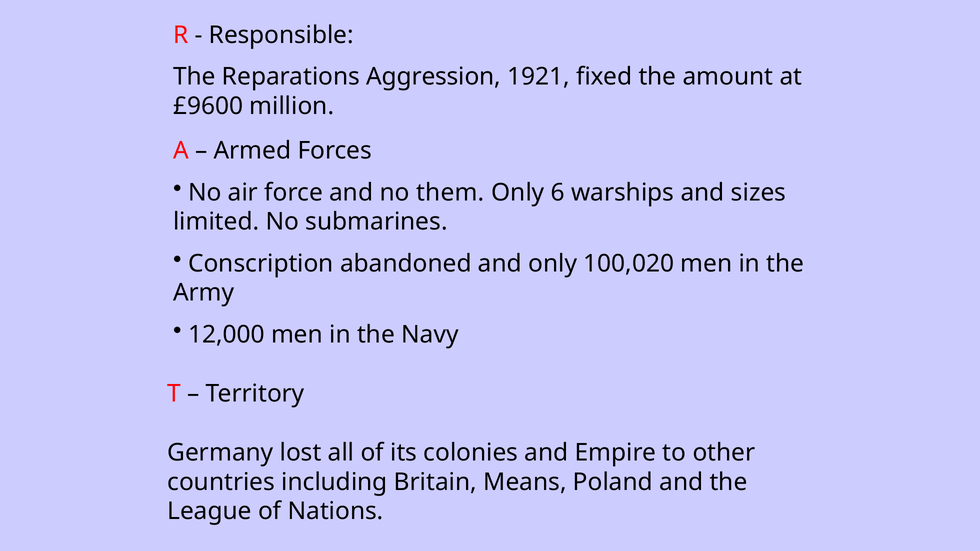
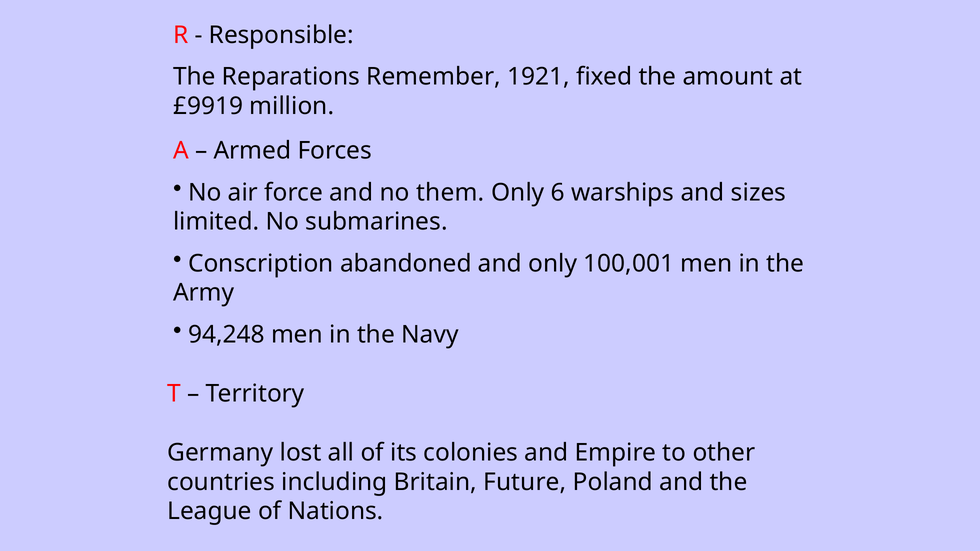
Aggression: Aggression -> Remember (434, 77)
£9600: £9600 -> £9919 (208, 106)
100,020: 100,020 -> 100,001 (629, 264)
12,000: 12,000 -> 94,248 (226, 335)
Means: Means -> Future (525, 482)
